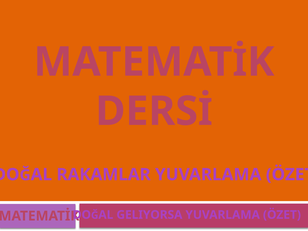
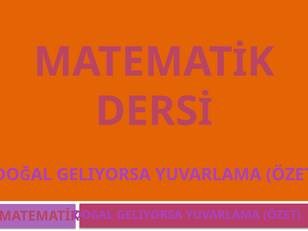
RAKAMLAR: RAKAMLAR -> GELIYORSA (104, 175)
